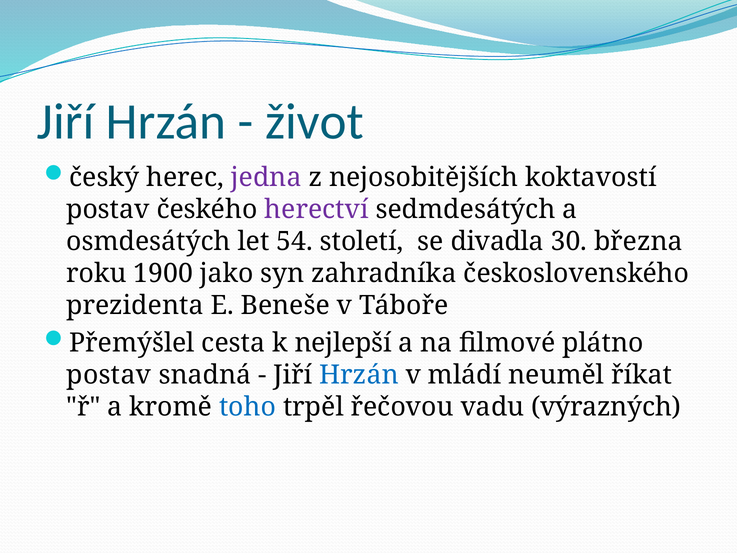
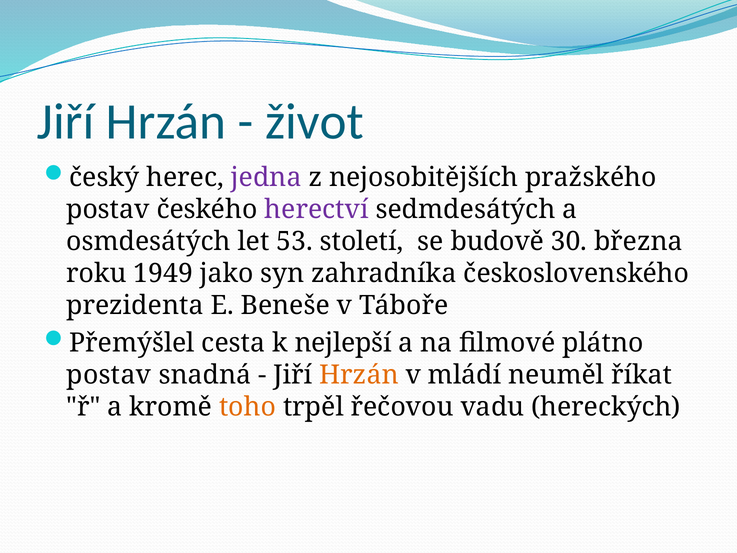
koktavostí: koktavostí -> pražského (591, 178)
54: 54 -> 53 (295, 242)
divadla: divadla -> budově (497, 242)
1900: 1900 -> 1949 (163, 274)
Hrzán colour: blue -> orange (359, 375)
toho colour: blue -> orange (248, 407)
výrazných: výrazných -> hereckých (606, 407)
